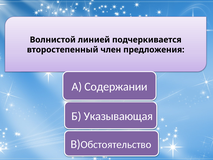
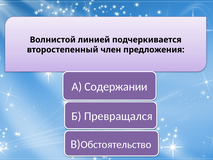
Указывающая: Указывающая -> Превращался (118, 116)
